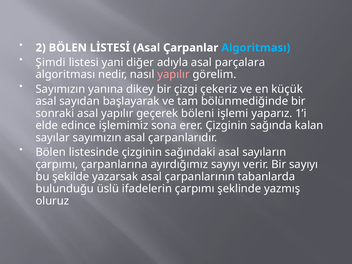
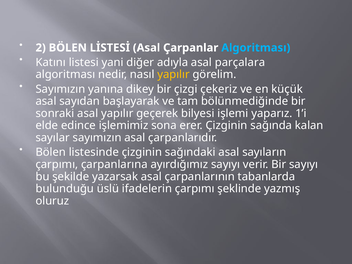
Şimdi: Şimdi -> Katını (51, 62)
yapılır colour: pink -> yellow (174, 75)
böleni: böleni -> bilyesi (198, 113)
